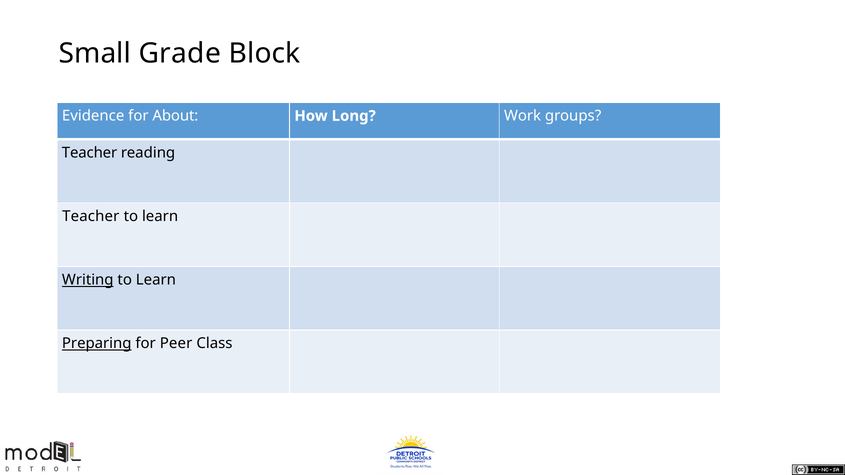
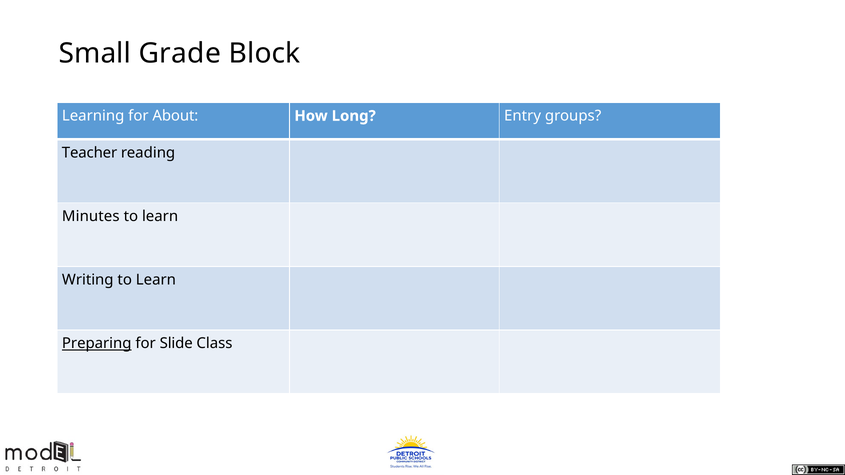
Evidence: Evidence -> Learning (93, 116)
Work: Work -> Entry (523, 116)
Teacher: Teacher -> Minutes (91, 216)
Writing underline: present -> none (88, 280)
Peer: Peer -> Slide (176, 344)
